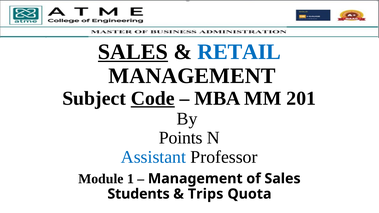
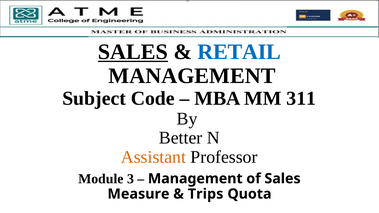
Code underline: present -> none (153, 98)
201: 201 -> 311 (301, 98)
Points: Points -> Better (181, 138)
Assistant colour: blue -> orange (154, 157)
1: 1 -> 3 (131, 179)
Students: Students -> Measure (138, 194)
